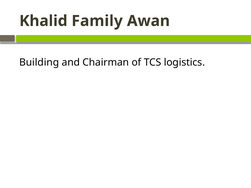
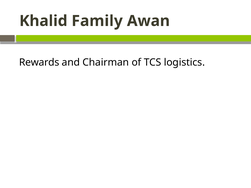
Building: Building -> Rewards (39, 62)
